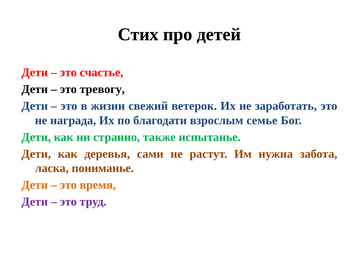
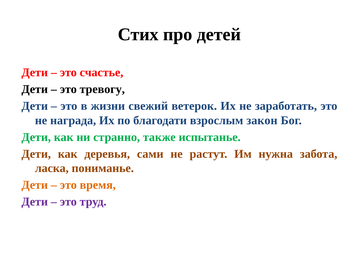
семье: семье -> закон (262, 120)
